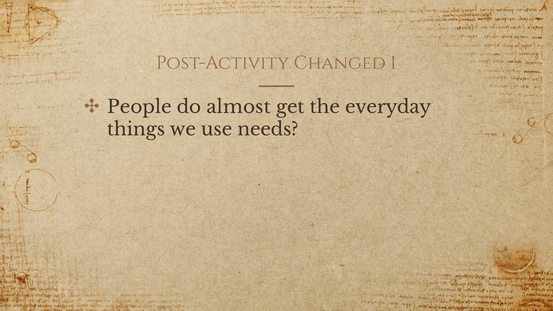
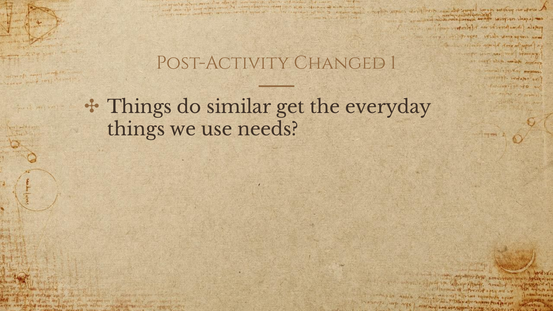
People: People -> Things (139, 107)
almost: almost -> similar (239, 107)
